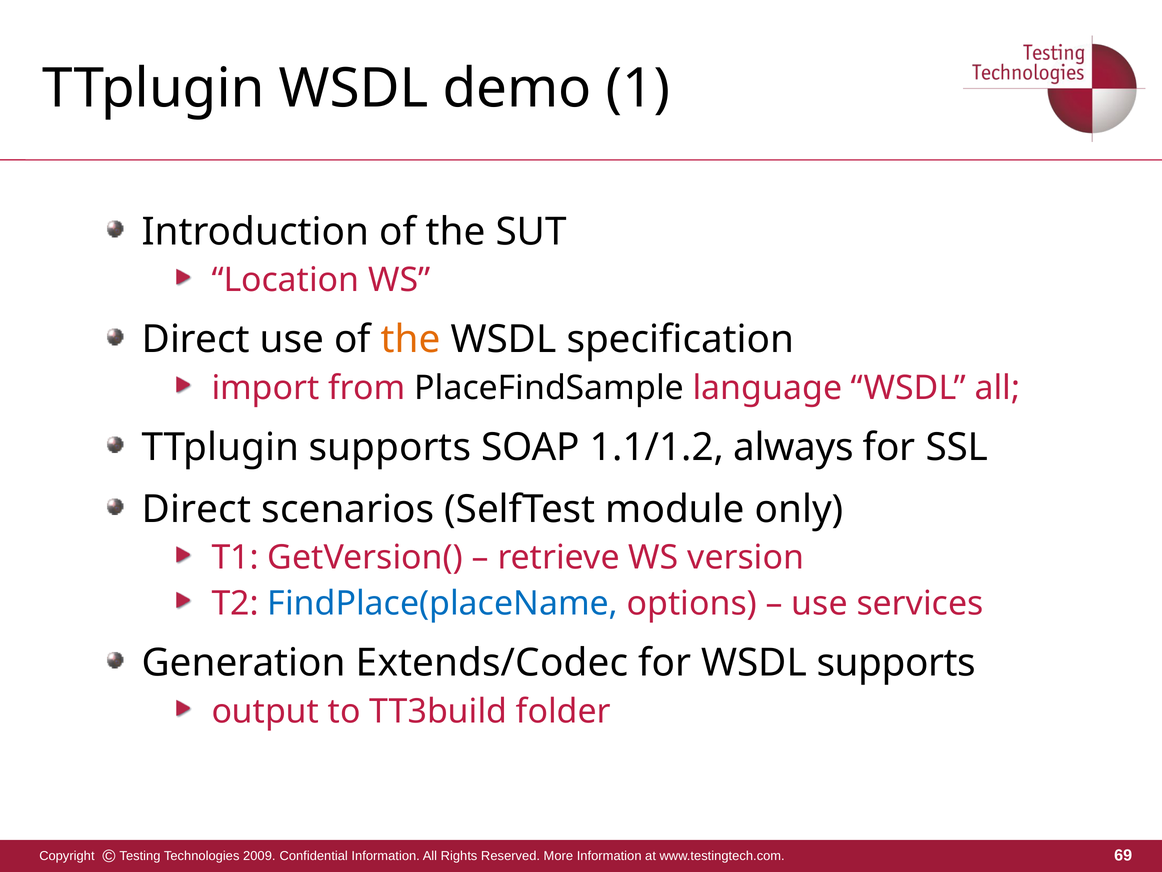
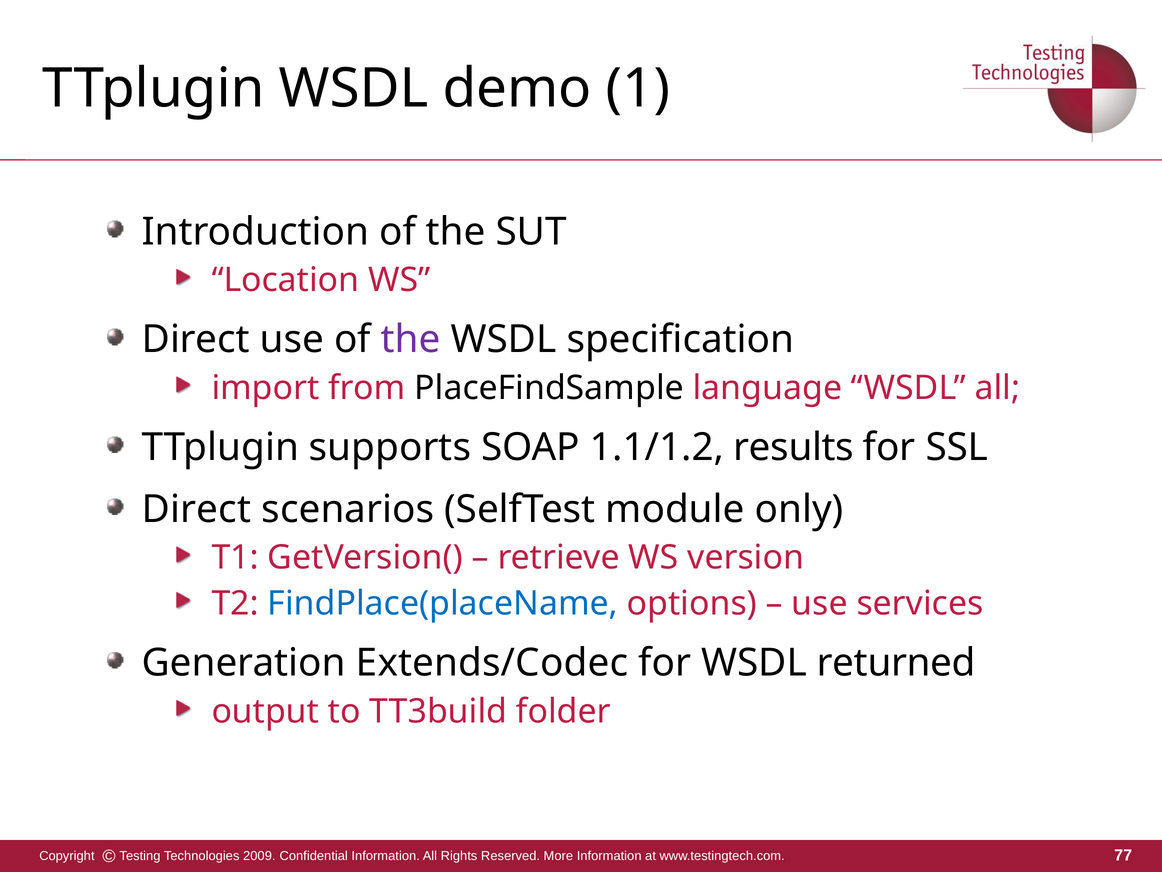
the colour: orange -> purple (411, 339)
always: always -> results (794, 447)
WSDL supports: supports -> returned (896, 663)
69: 69 -> 77 (1123, 855)
